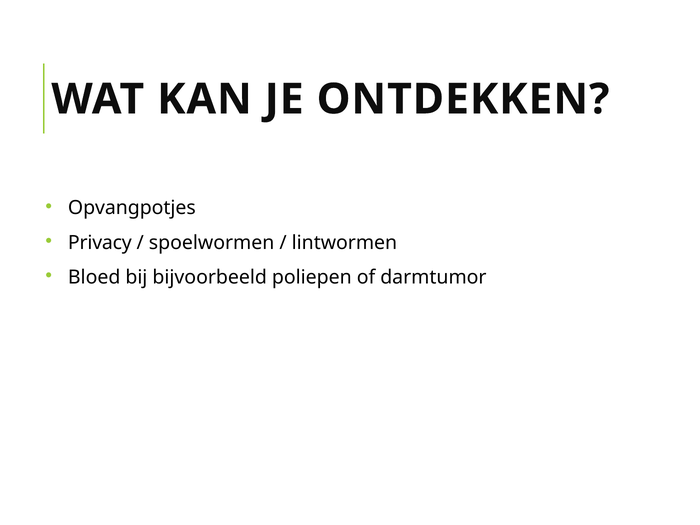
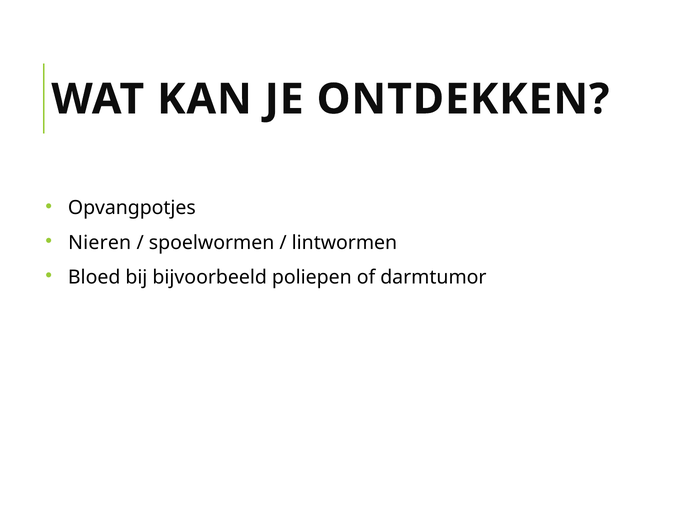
Privacy: Privacy -> Nieren (100, 243)
